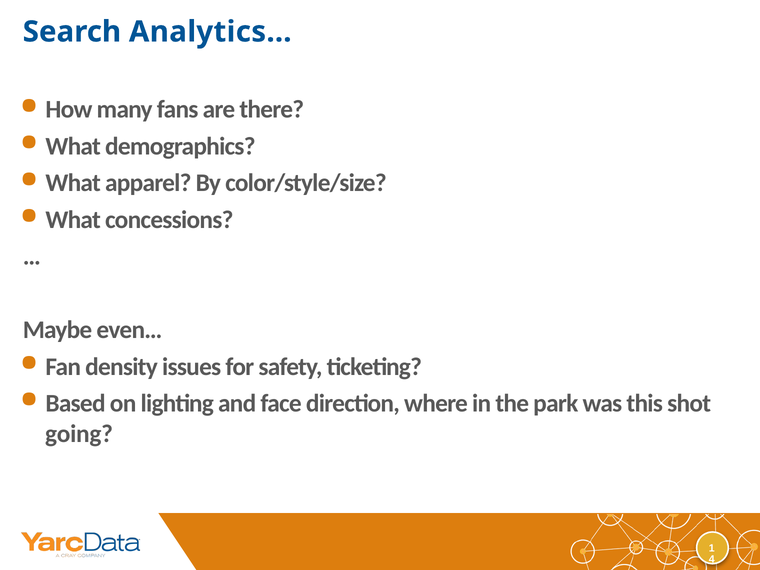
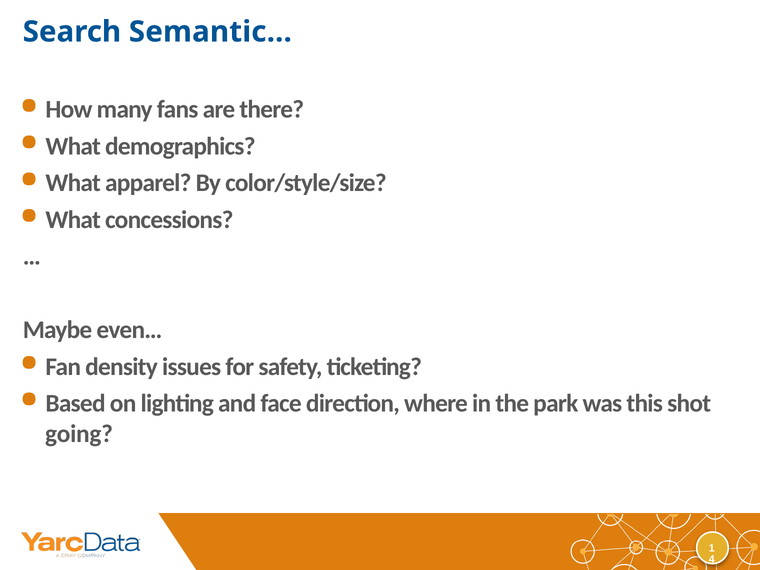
Analytics…: Analytics… -> Semantic… (210, 32)
